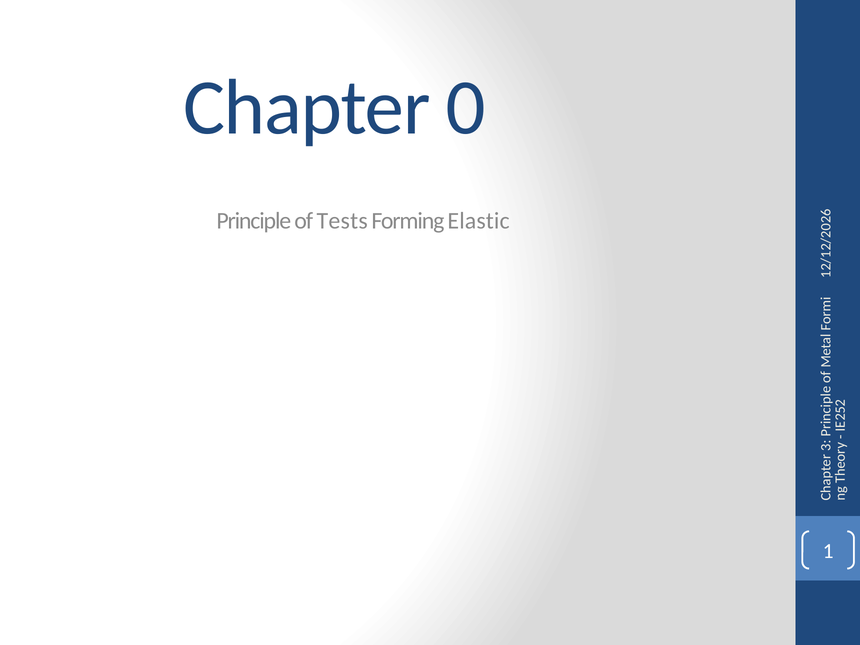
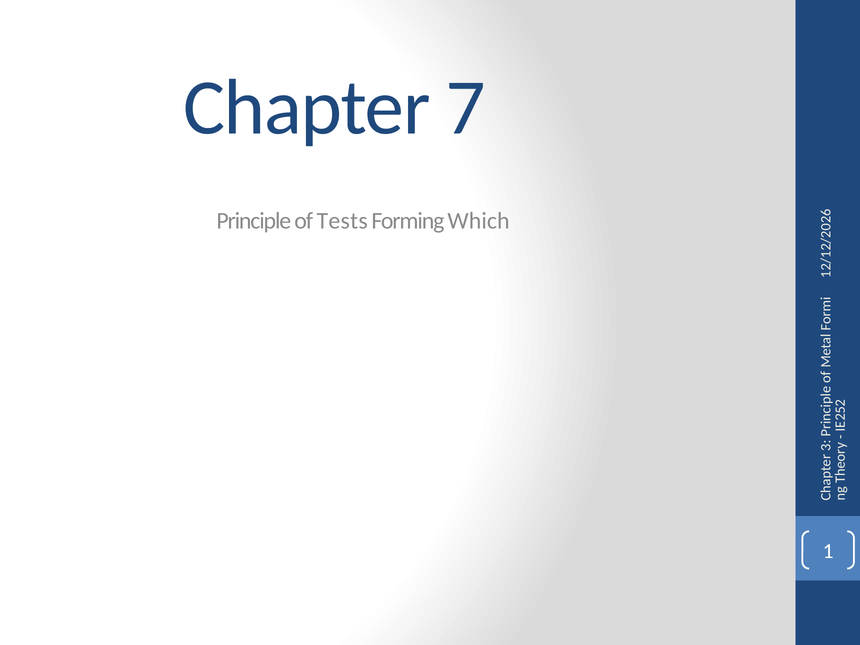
Chapter 0: 0 -> 7 (466, 108)
Elastic: Elastic -> Which (479, 221)
